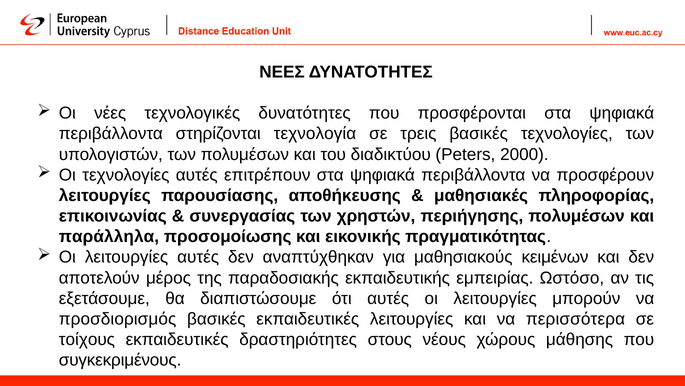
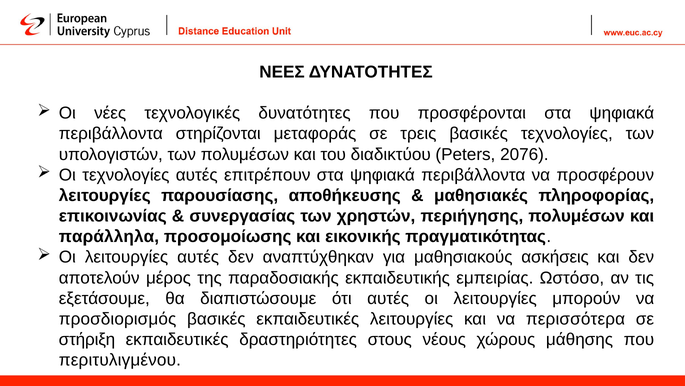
τεχνολογία: τεχνολογία -> μεταφοράς (315, 134)
2000: 2000 -> 2076 (524, 154)
κειμένων: κειμένων -> ασκήσεις (555, 257)
τοίχους: τοίχους -> στήριξη (87, 339)
συγκεκριμένους: συγκεκριμένους -> περιτυλιγμένου (120, 360)
